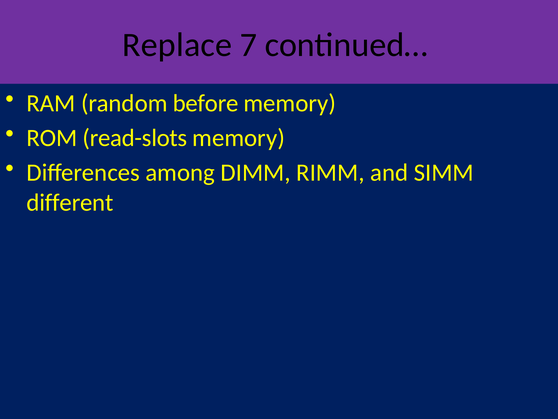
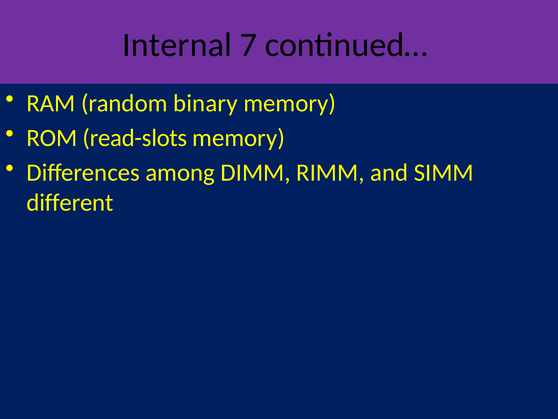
Replace: Replace -> Internal (177, 45)
before: before -> binary (205, 103)
